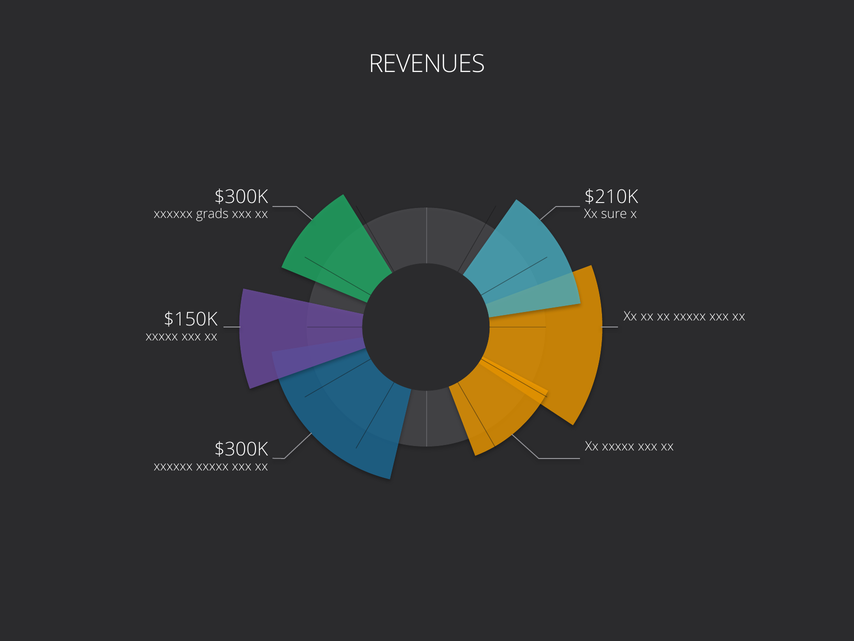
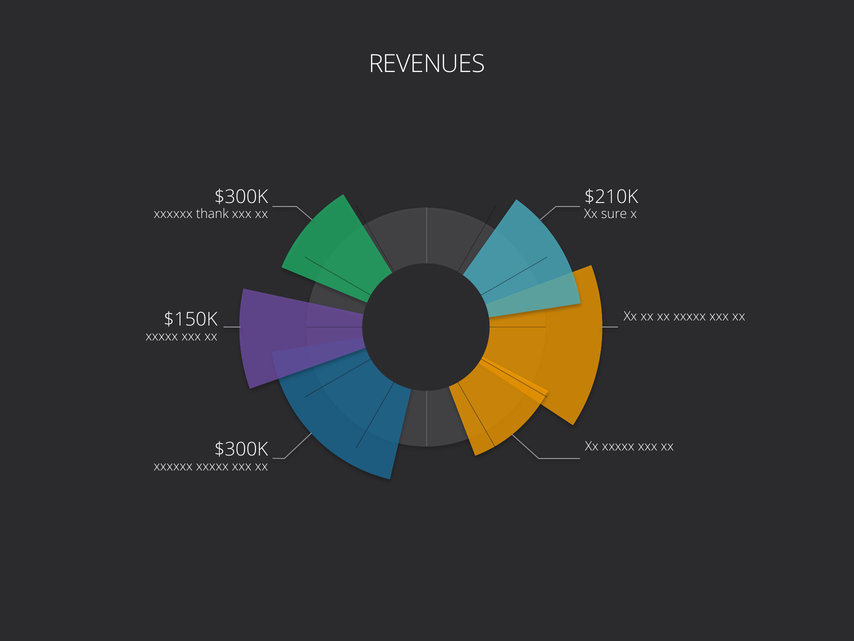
grads: grads -> thank (212, 214)
